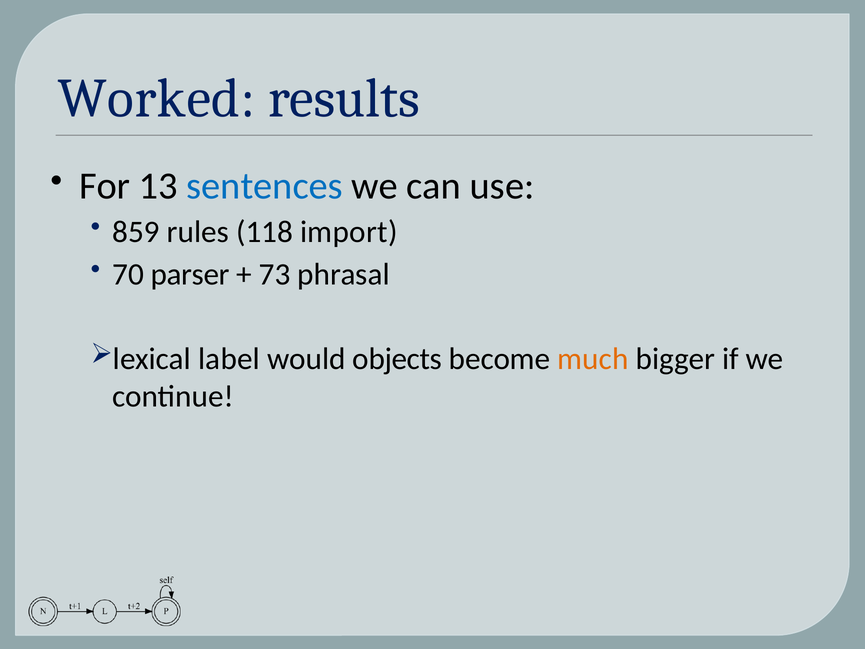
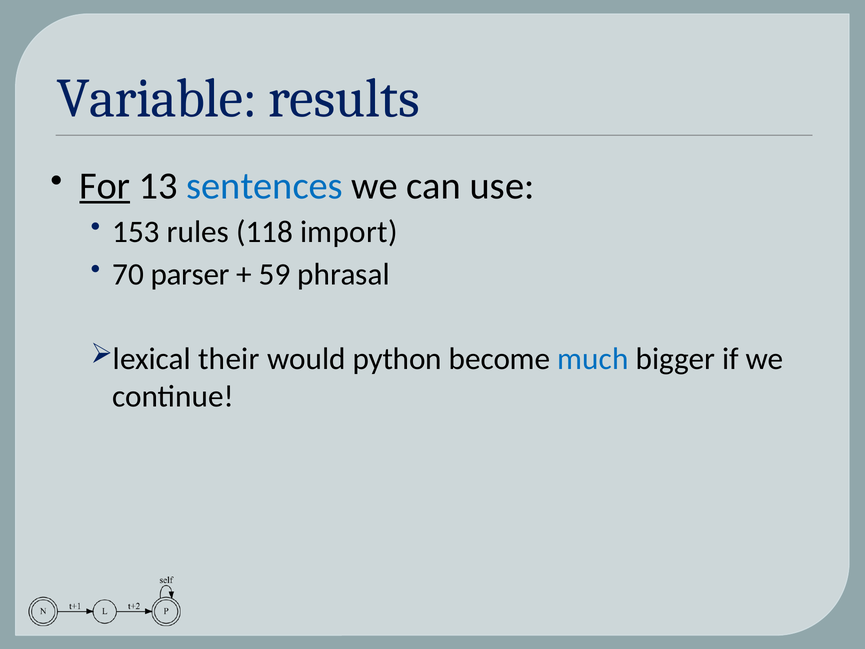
Worked: Worked -> Variable (157, 99)
For underline: none -> present (105, 186)
859: 859 -> 153 (136, 232)
73: 73 -> 59 (275, 274)
label: label -> their (229, 359)
objects: objects -> python (397, 359)
much colour: orange -> blue (593, 359)
